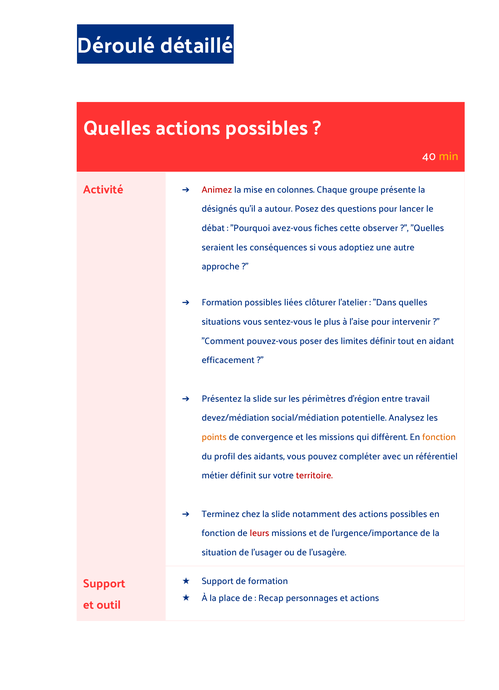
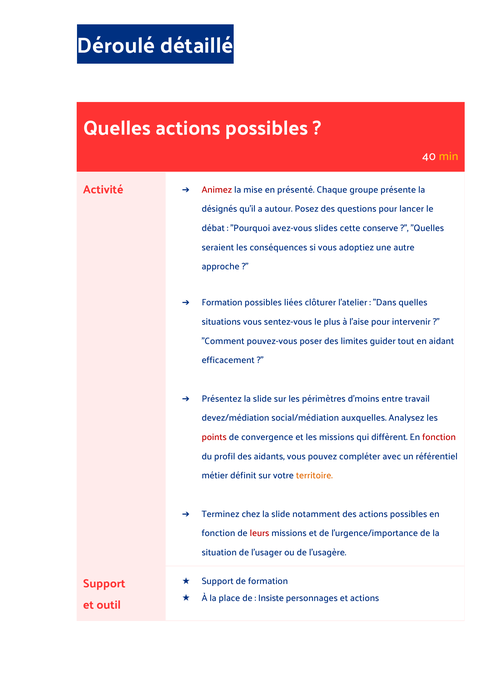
colonnes: colonnes -> présenté (296, 189)
fiches: fiches -> slides (326, 228)
observer: observer -> conserve (380, 228)
définir: définir -> guider (383, 341)
d’région: d’région -> d’moins (364, 398)
potentielle: potentielle -> auxquelles (364, 417)
points colour: orange -> red (214, 437)
fonction colour: orange -> red (439, 437)
territoire colour: red -> orange (314, 475)
Recap: Recap -> Insiste (271, 597)
